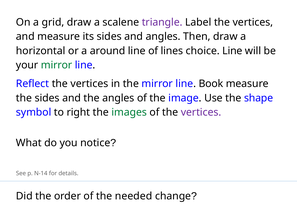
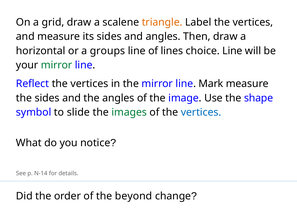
triangle colour: purple -> orange (162, 22)
around: around -> groups (108, 51)
Book: Book -> Mark (211, 84)
right: right -> slide (78, 112)
vertices colour: purple -> blue (201, 112)
needed: needed -> beyond (134, 196)
